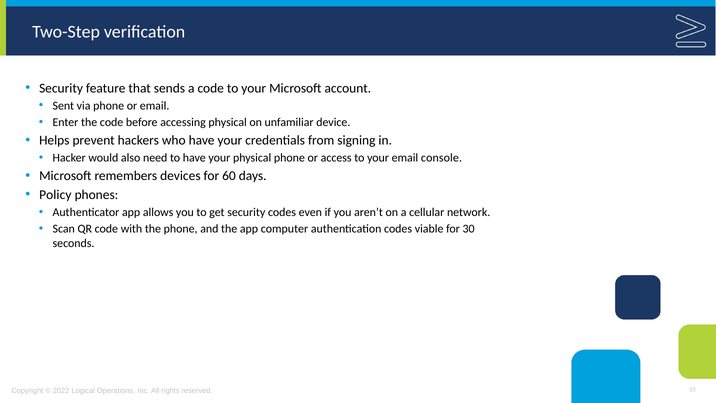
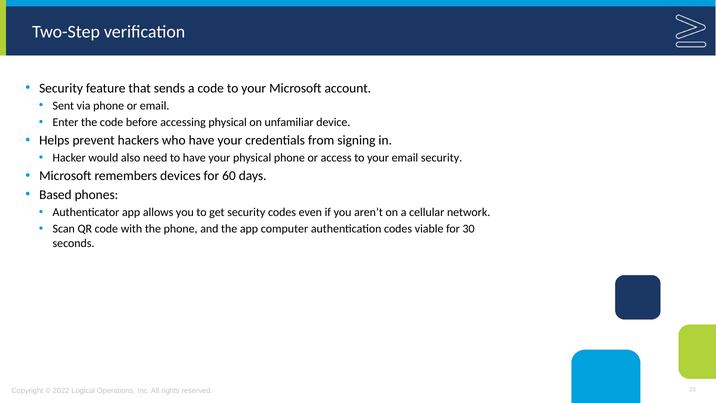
email console: console -> security (442, 158)
Policy: Policy -> Based (55, 195)
